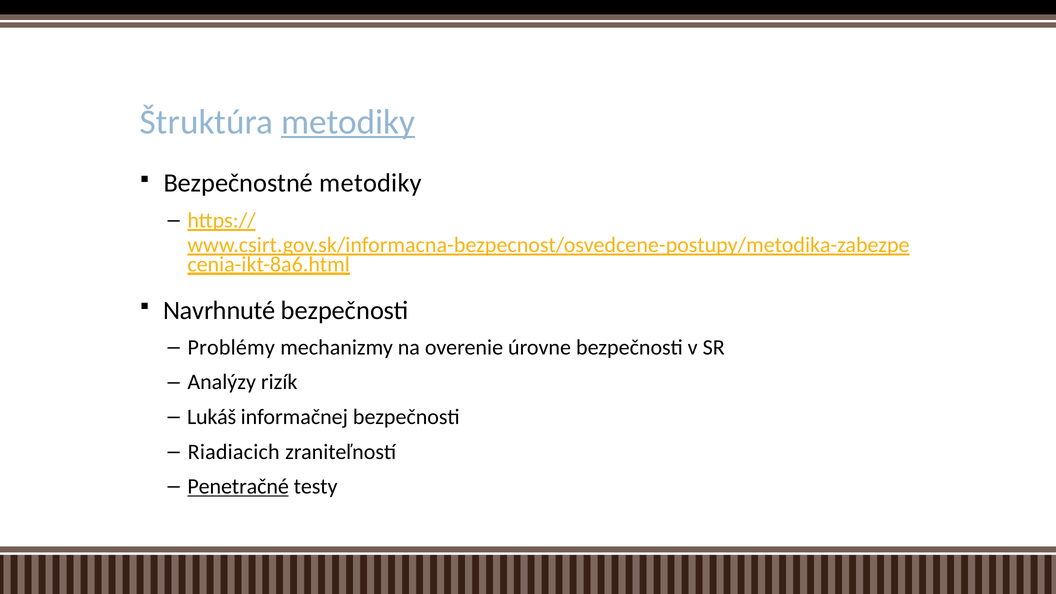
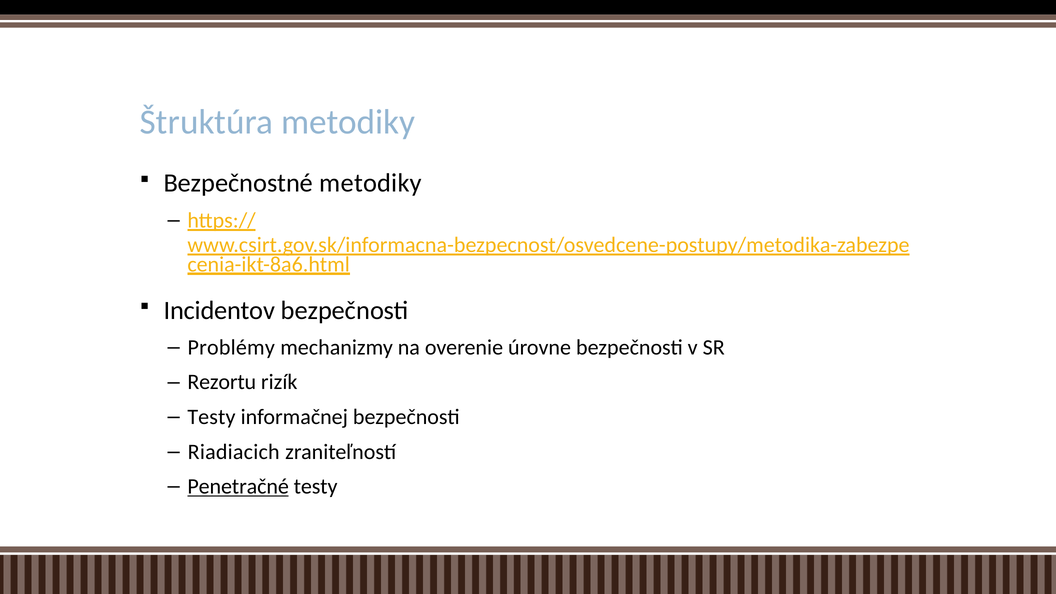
metodiky underline: present -> none (348, 122)
Navrhnuté: Navrhnuté -> Incidentov (219, 310)
Analýzy: Analýzy -> Rezortu (222, 382)
Lukáš: Lukáš -> Testy (211, 417)
